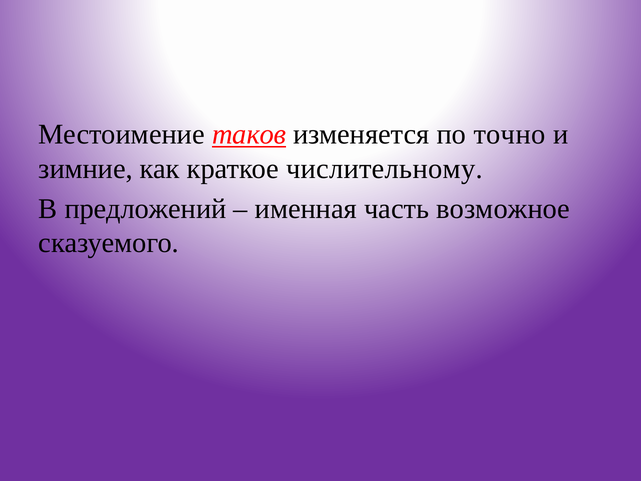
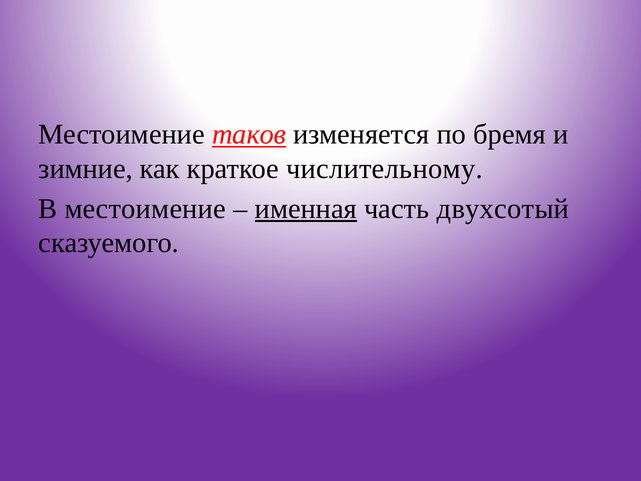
точно: точно -> бремя (510, 134)
В предложений: предложений -> местоимение (145, 209)
именная underline: none -> present (306, 209)
возможное: возможное -> двухсотый (503, 209)
